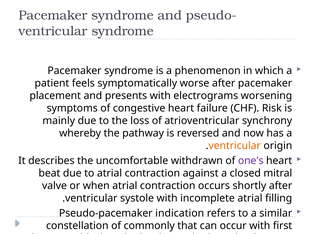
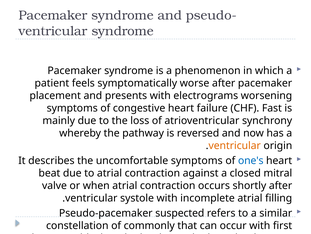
Risk: Risk -> Fast (272, 108)
uncomfortable withdrawn: withdrawn -> symptoms (197, 160)
one's colour: purple -> blue (251, 160)
indication: indication -> suspected (180, 213)
